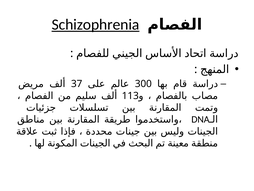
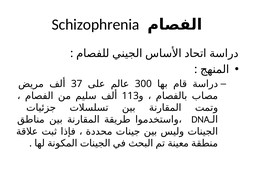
Schizophrenia underline: present -> none (95, 25)
